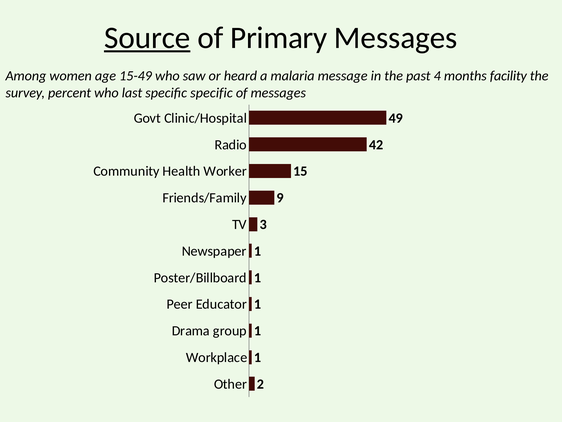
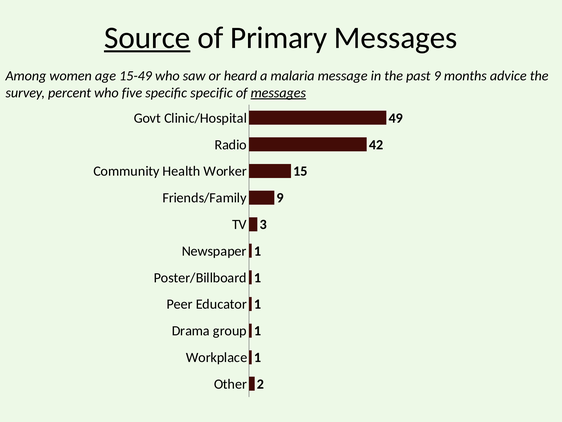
past 4: 4 -> 9 (437, 76)
facility: facility -> advice (508, 76)
last: last -> five (132, 93)
messages underline: none -> present (278, 93)
